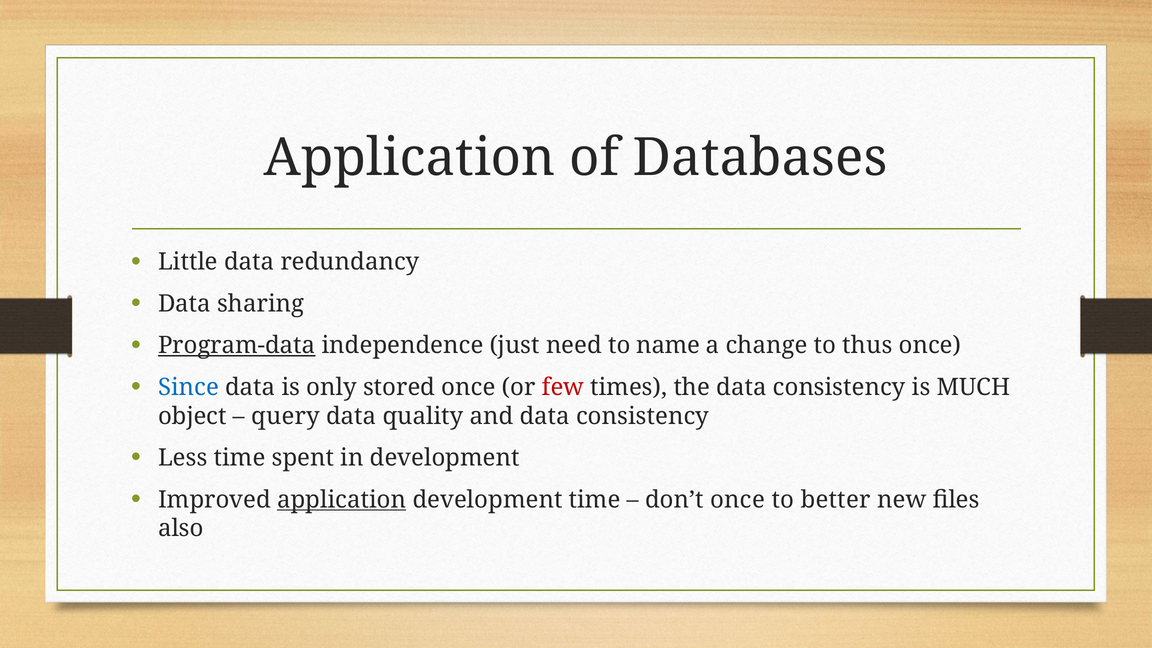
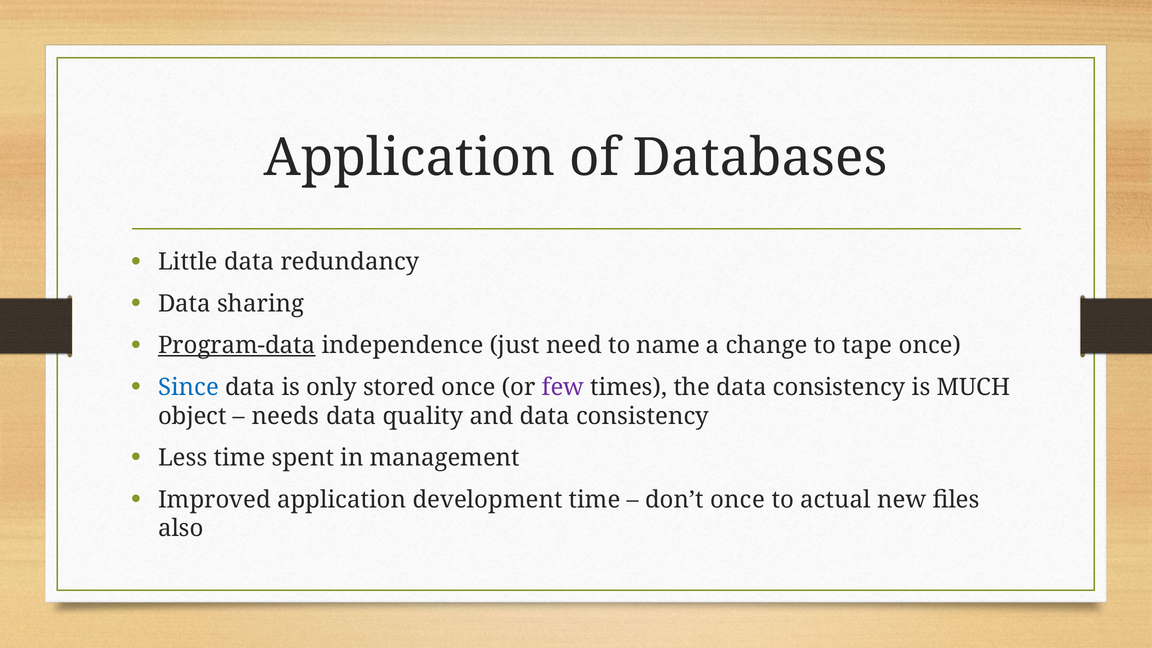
thus: thus -> tape (867, 346)
few colour: red -> purple (563, 387)
query: query -> needs (285, 416)
in development: development -> management (445, 458)
application underline: present -> none (342, 500)
better: better -> actual (836, 500)
